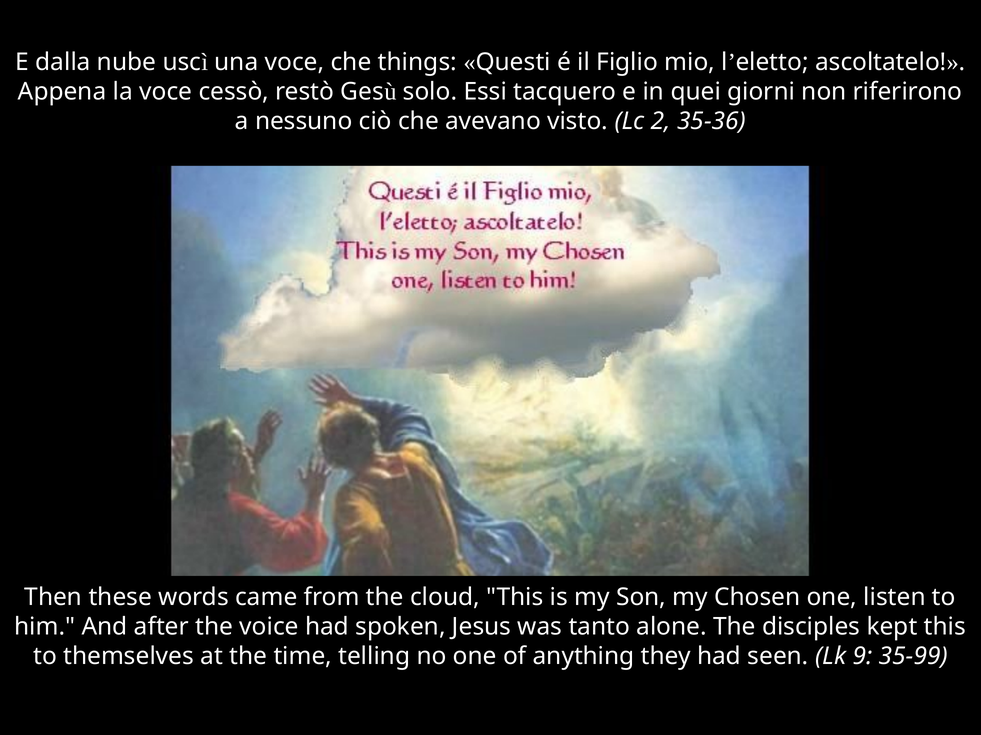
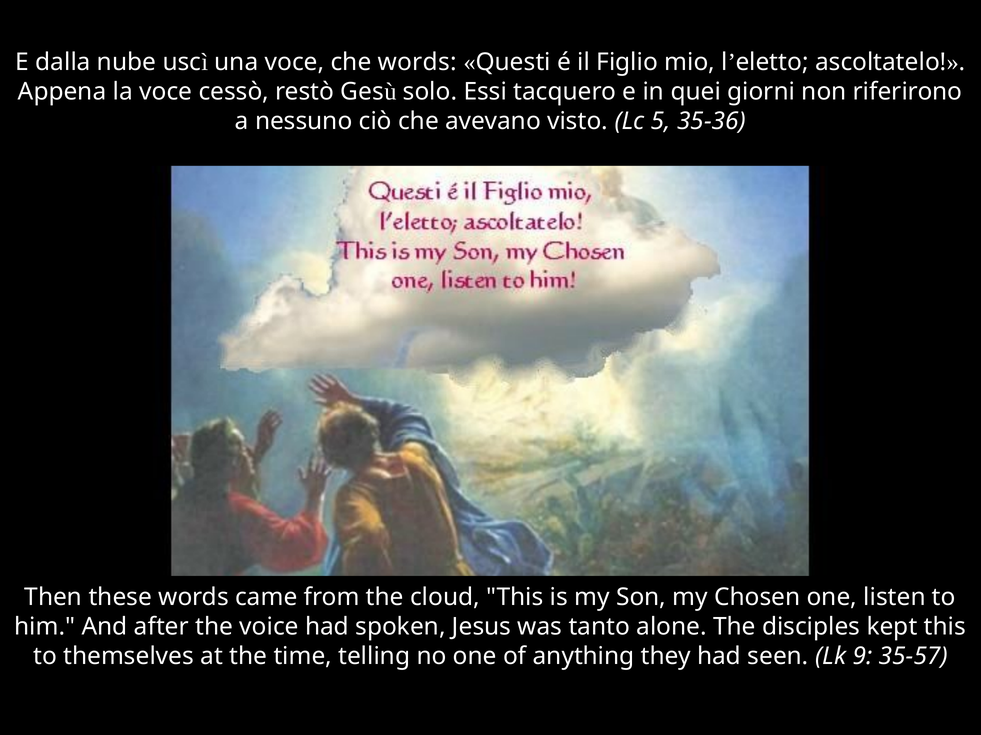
che things: things -> words (417, 62)
2: 2 -> 5 (661, 121)
35-99: 35-99 -> 35-57 (913, 657)
